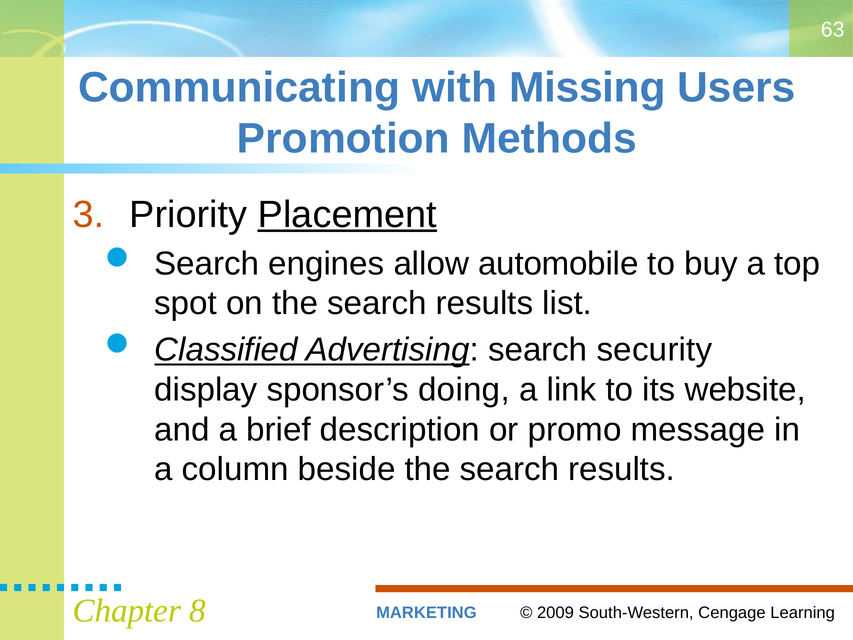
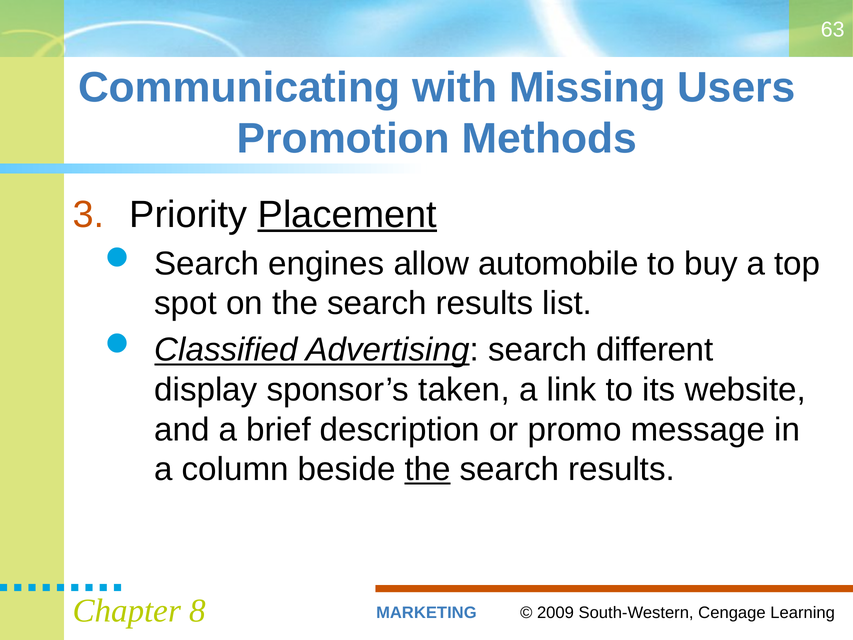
security: security -> different (655, 350)
doing: doing -> taken (464, 390)
the underline: none -> present (428, 469)
